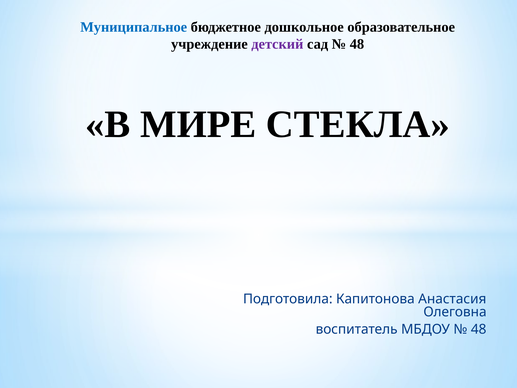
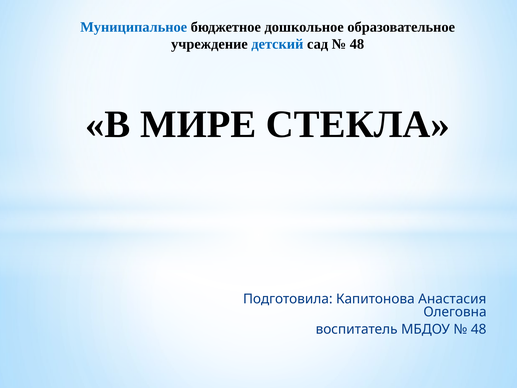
детский colour: purple -> blue (277, 44)
